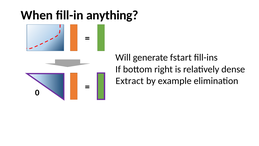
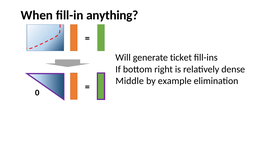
fstart: fstart -> ticket (181, 57)
Extract: Extract -> Middle (130, 81)
